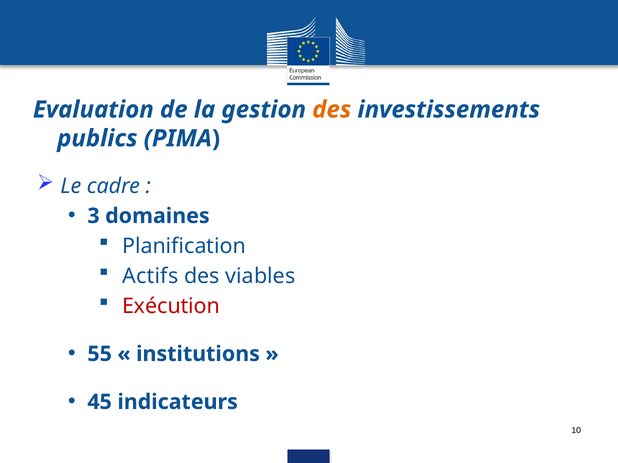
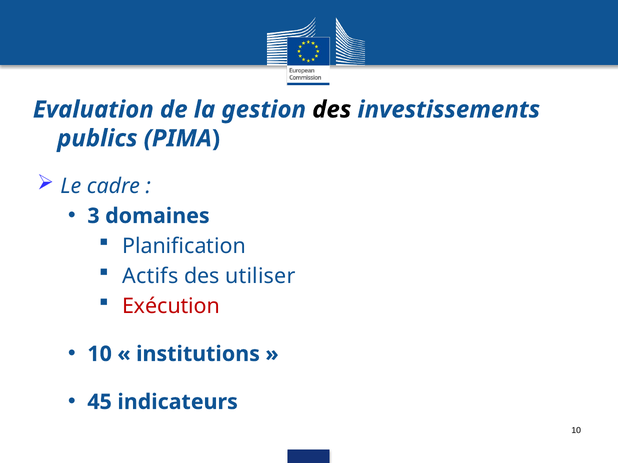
des colour: orange -> black (332, 110)
viables: viables -> utiliser (260, 276)
55: 55 -> 10 (100, 354)
